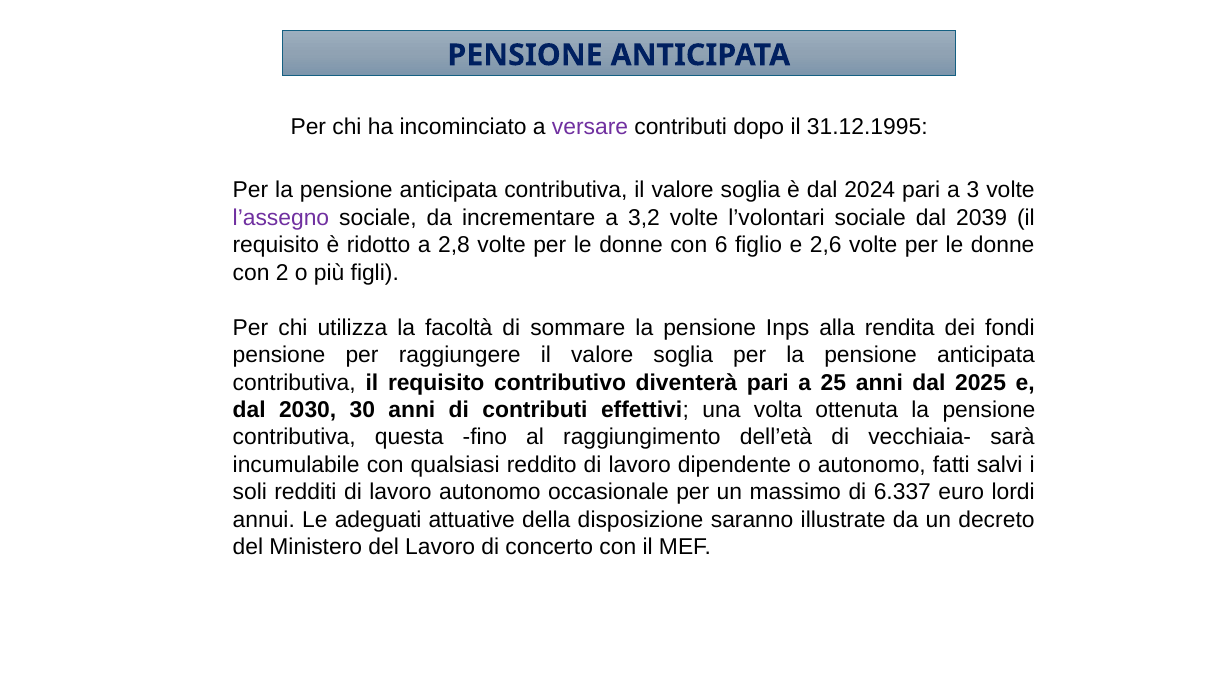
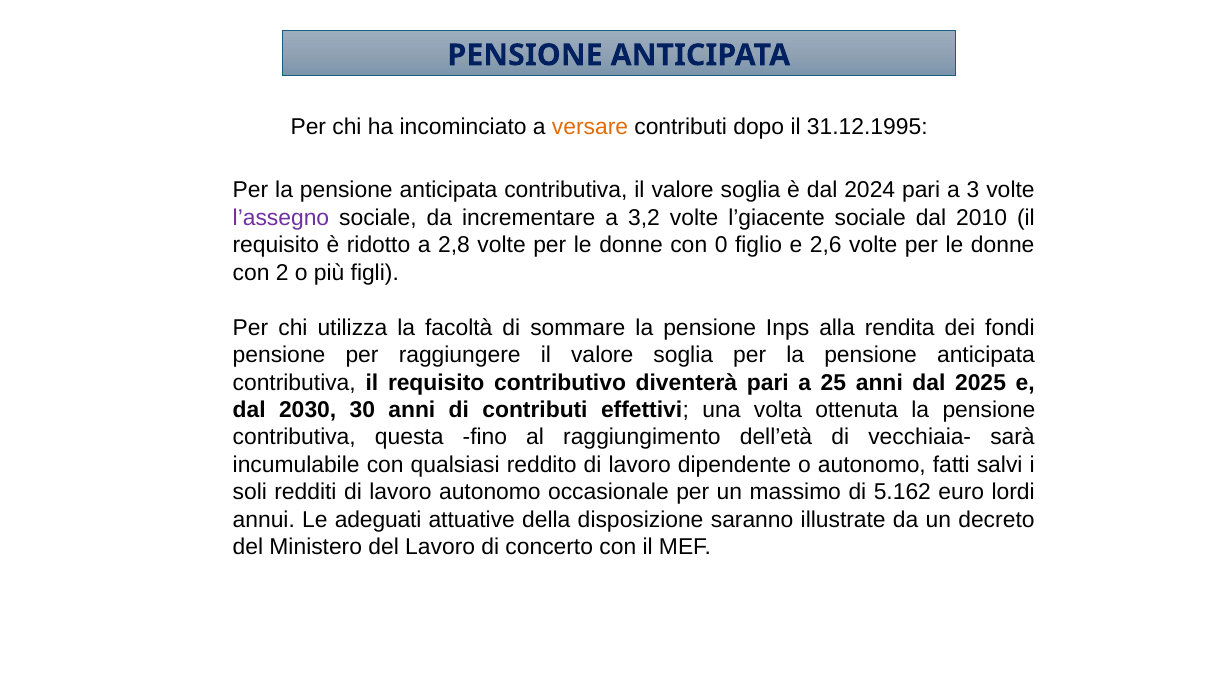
versare colour: purple -> orange (590, 127)
l’volontari: l’volontari -> l’giacente (776, 218)
2039: 2039 -> 2010 (982, 218)
6: 6 -> 0 (721, 245)
6.337: 6.337 -> 5.162 (902, 492)
